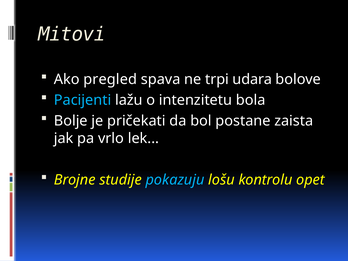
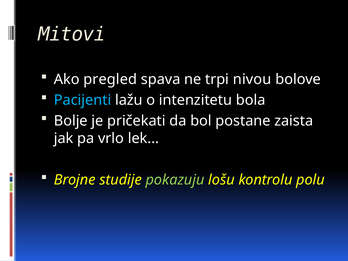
udara: udara -> nivou (252, 79)
pokazuju colour: light blue -> light green (175, 180)
opet: opet -> polu (310, 180)
